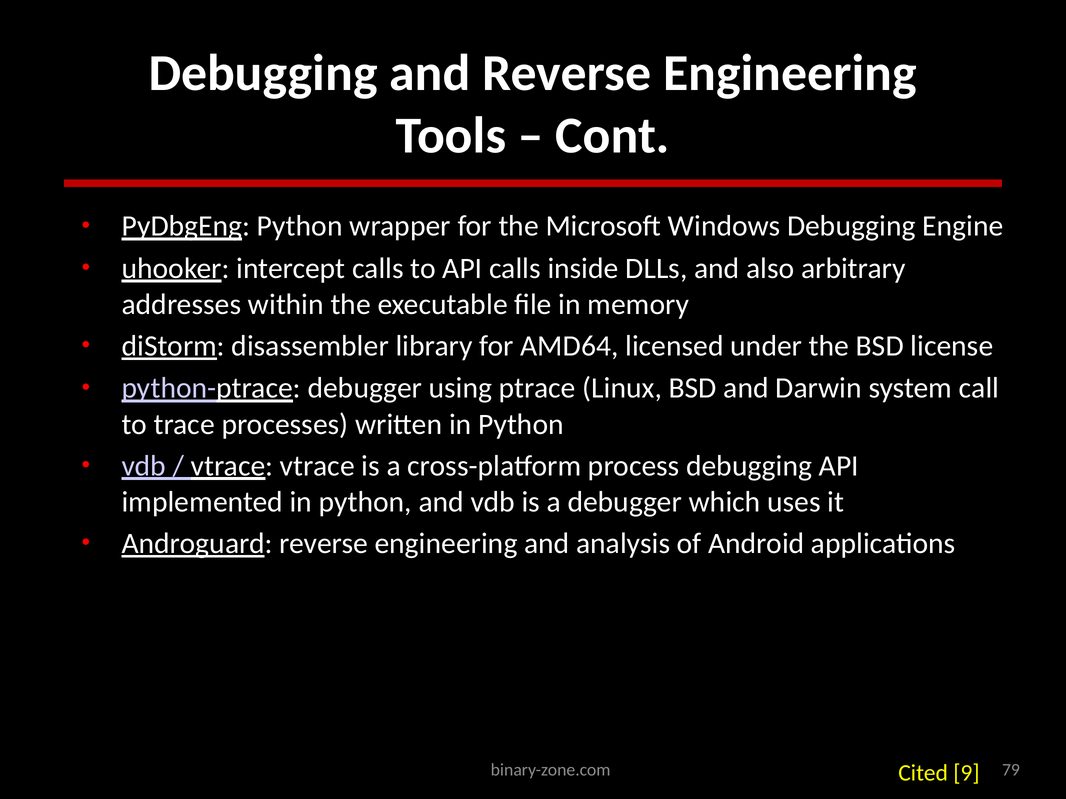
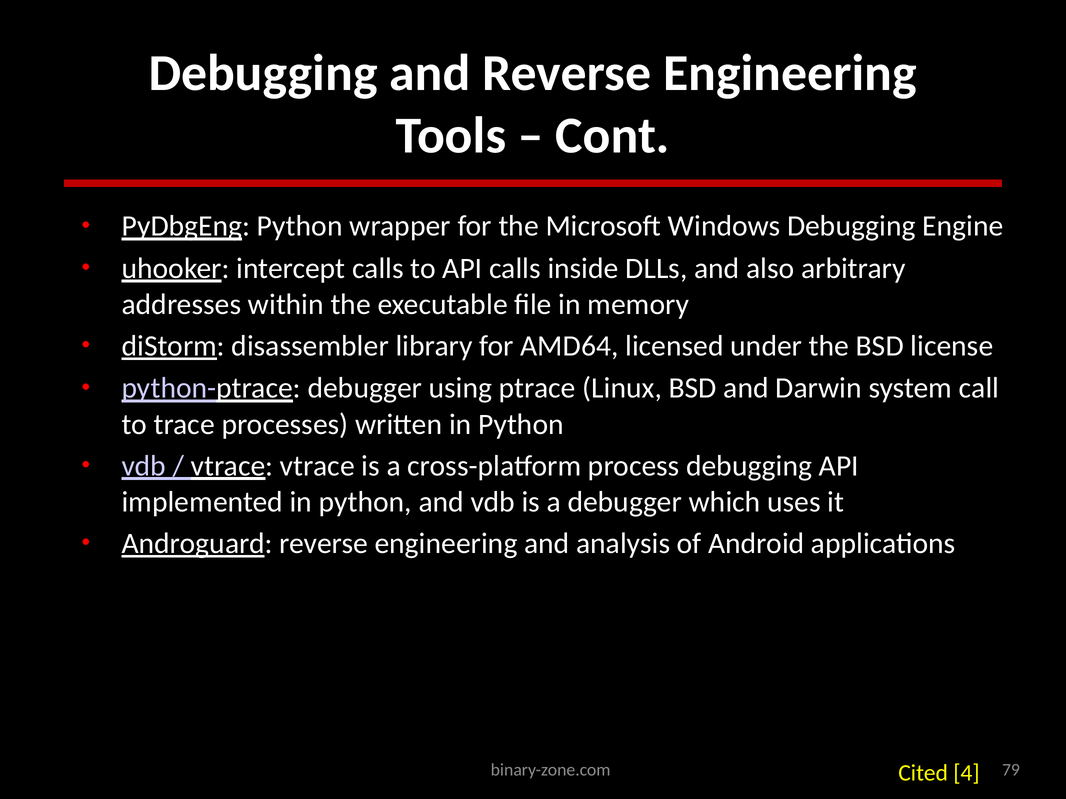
9: 9 -> 4 (966, 774)
